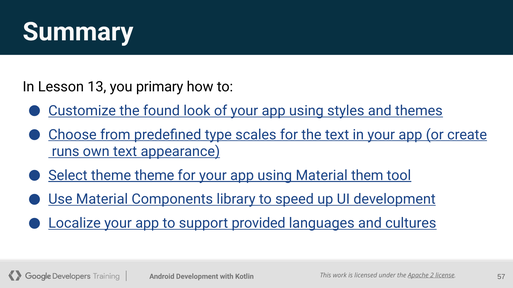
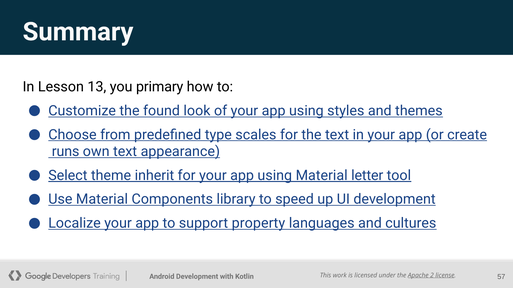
theme theme: theme -> inherit (154, 176)
them: them -> letter (367, 176)
provided: provided -> property (258, 224)
